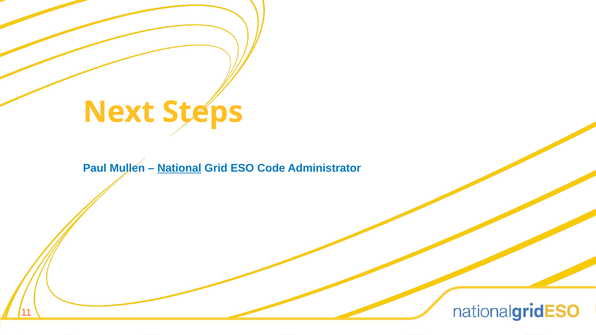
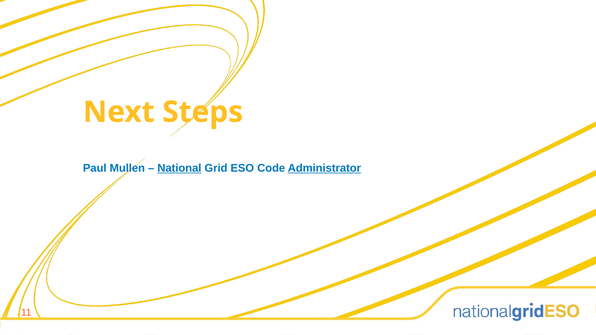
Administrator underline: none -> present (324, 168)
